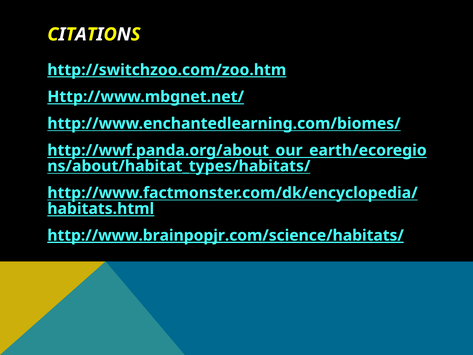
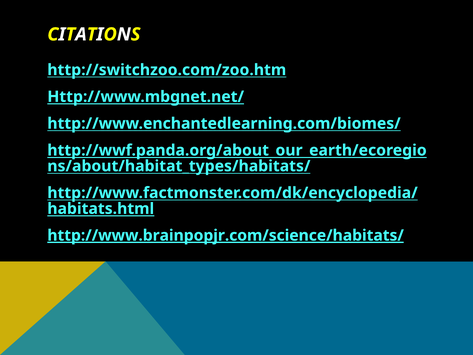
http://switchzoo.com/zoo.htm underline: present -> none (167, 70)
